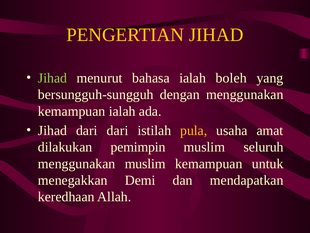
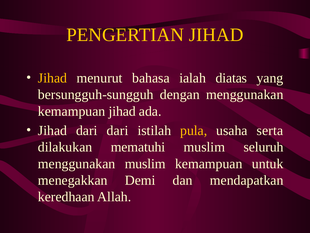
Jihad colour: light green -> yellow (53, 78)
boleh: boleh -> diatas (231, 78)
kemampuan ialah: ialah -> jihad (122, 111)
amat: amat -> serta (270, 130)
pemimpin: pemimpin -> mematuhi (138, 147)
